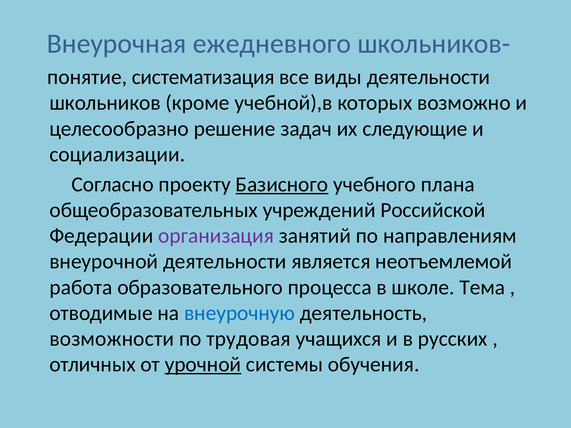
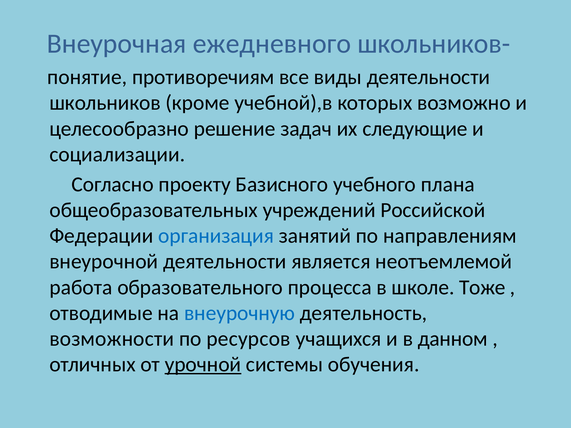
систематизация: систематизация -> противоречиям (203, 77)
Базисного underline: present -> none (282, 185)
организация colour: purple -> blue (216, 236)
Тема: Тема -> Тоже (482, 287)
трудовая: трудовая -> ресурсов (249, 339)
русских: русских -> данном (453, 339)
